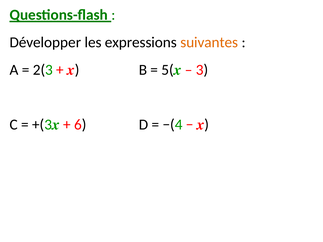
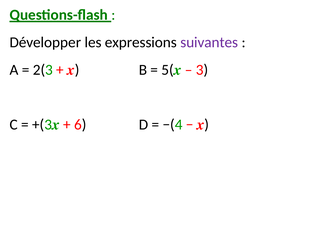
suivantes colour: orange -> purple (209, 42)
